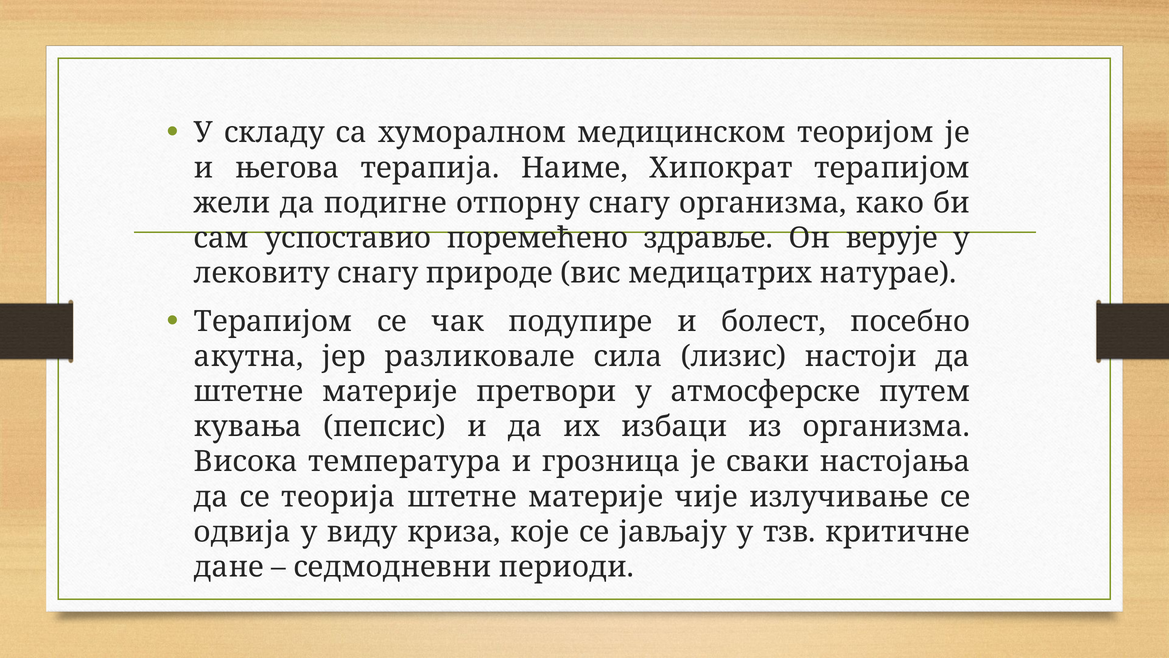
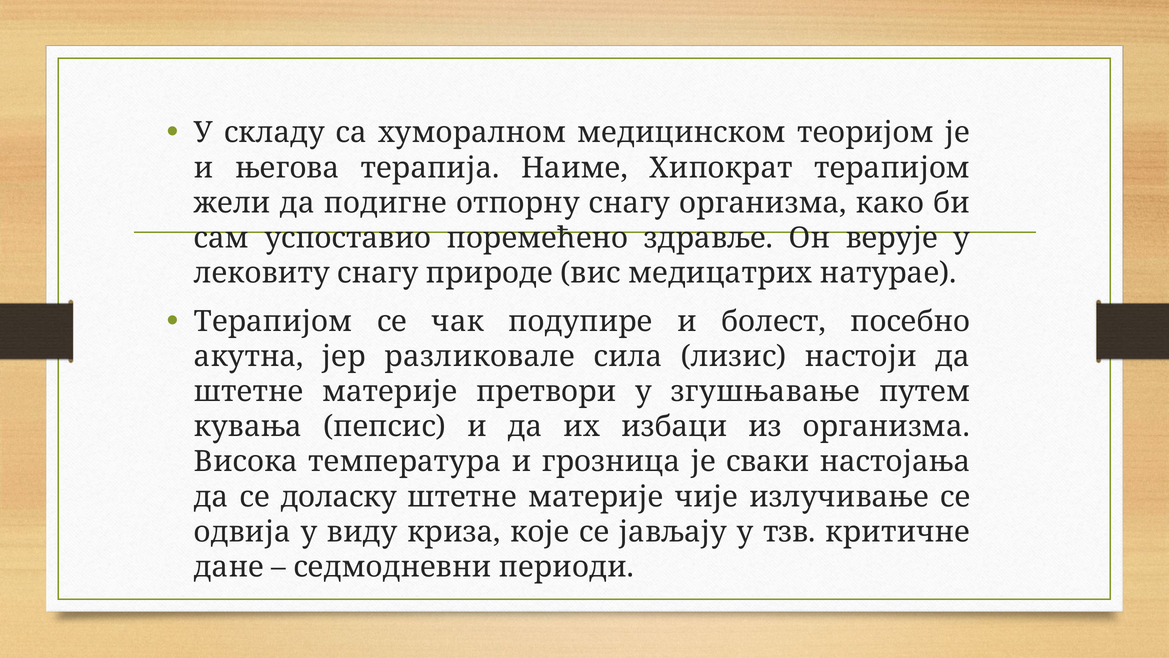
атмосферске: атмосферске -> згушњавање (765, 391)
теорија: теорија -> доласку (339, 497)
